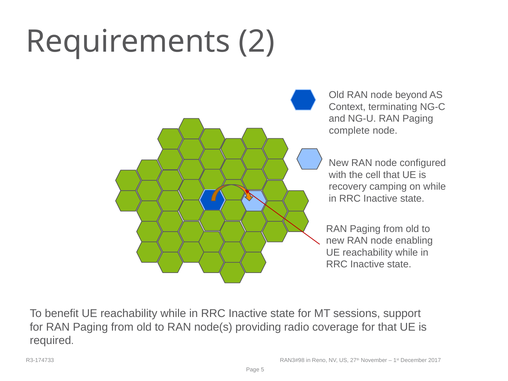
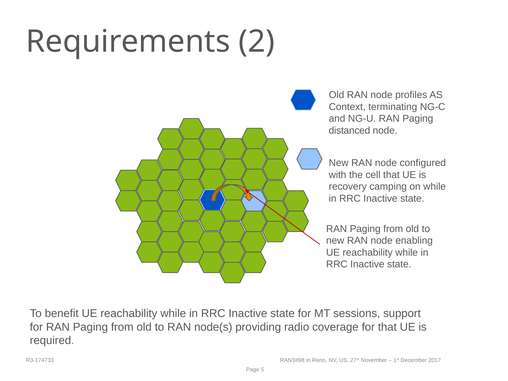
beyond: beyond -> profiles (411, 95)
complete: complete -> distanced (349, 130)
